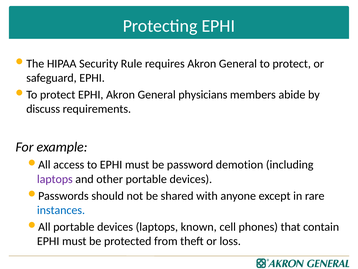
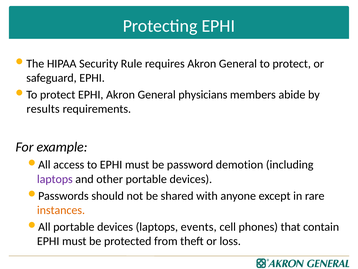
discuss: discuss -> results (43, 109)
instances colour: blue -> orange (61, 210)
known: known -> events (199, 227)
